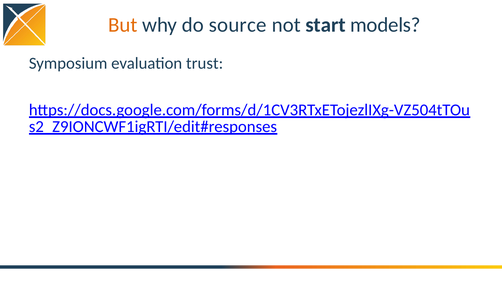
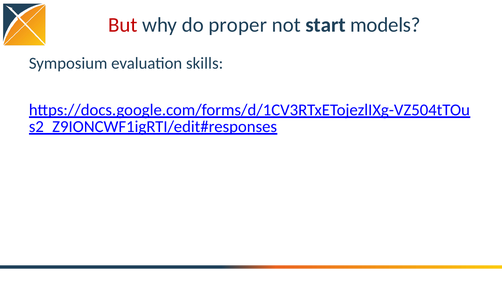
But colour: orange -> red (123, 25)
source: source -> proper (238, 25)
trust: trust -> skills (205, 63)
